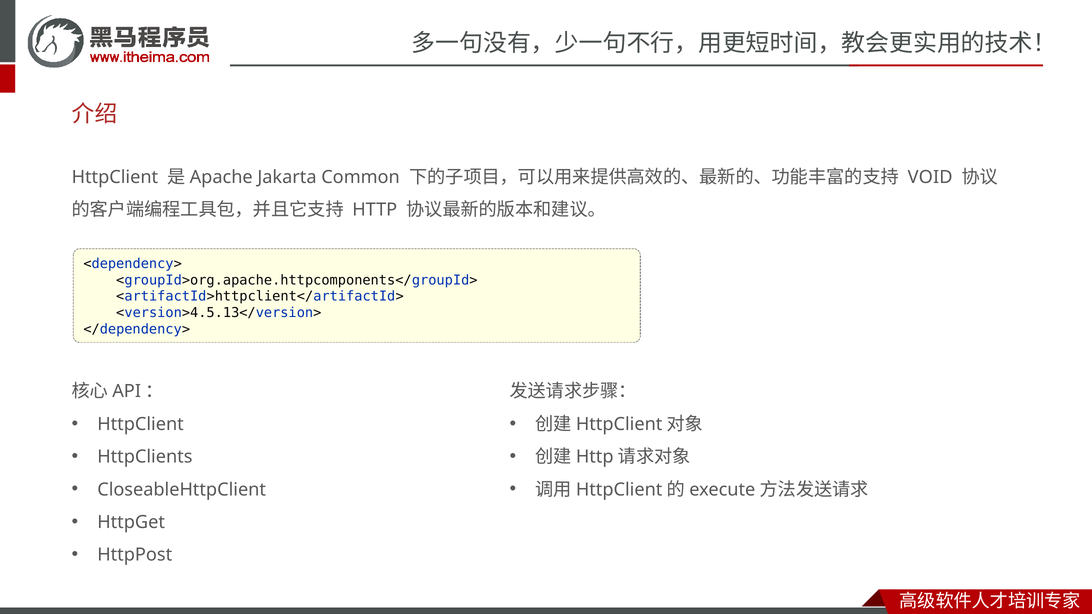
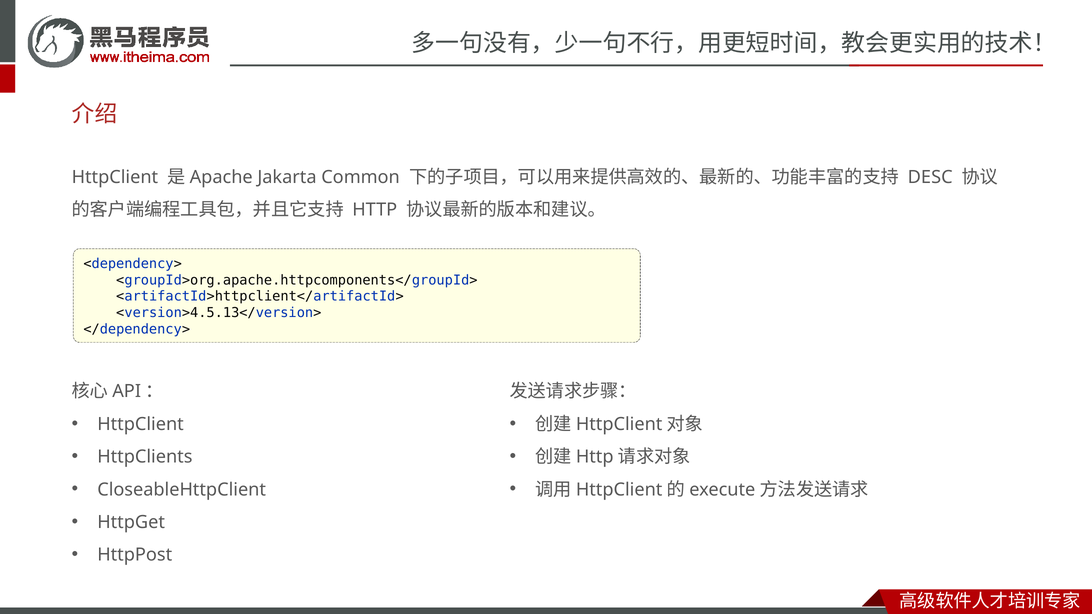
VOID: VOID -> DESC (930, 177)
